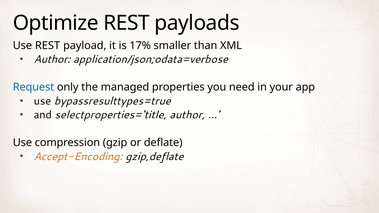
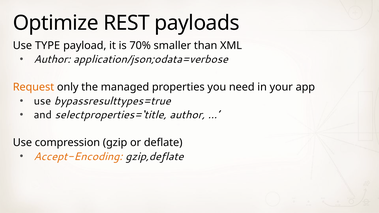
Use REST: REST -> TYPE (48, 46)
17%: 17% -> 70% (140, 46)
Request colour: blue -> orange (34, 87)
